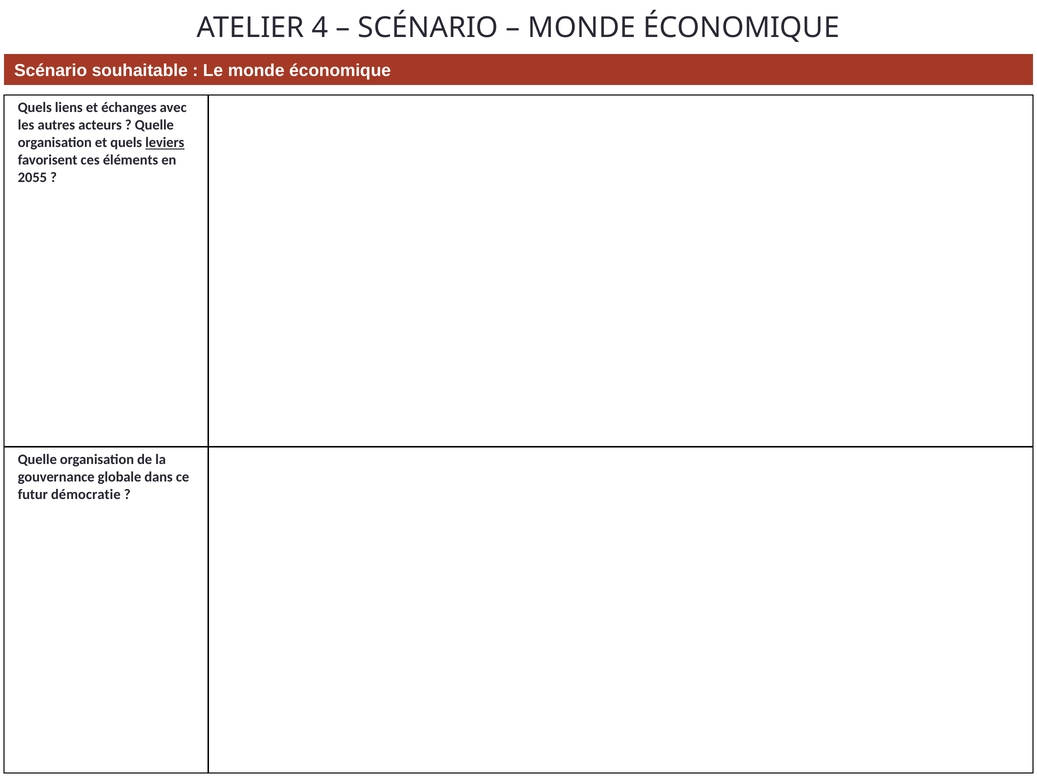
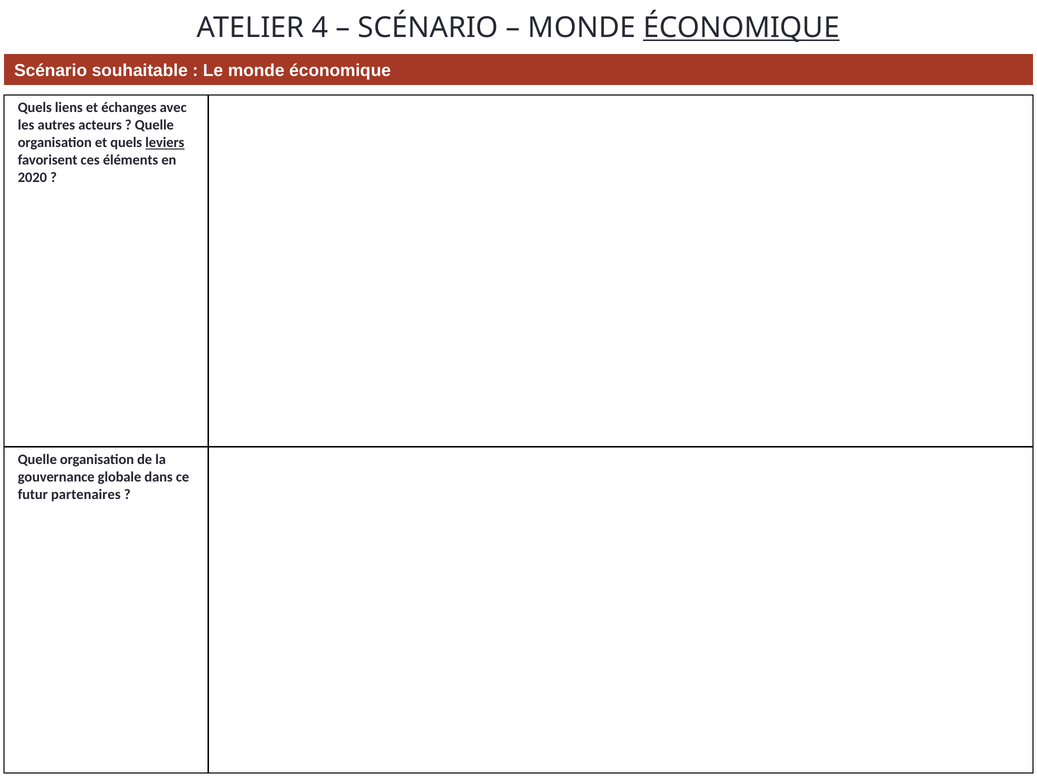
ÉCONOMIQUE underline: none -> present (741, 28)
2055: 2055 -> 2020 (32, 178)
démocratie: démocratie -> partenaires (86, 494)
